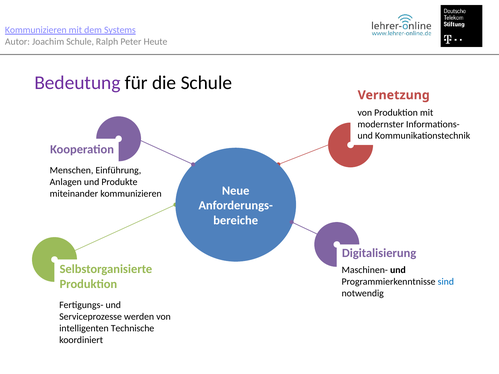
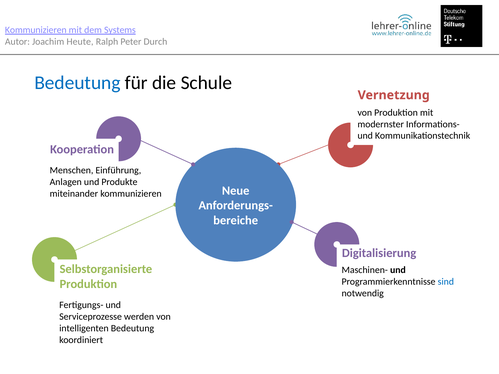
Joachim Schule: Schule -> Heute (80, 42)
Heute: Heute -> Durch (155, 42)
Bedeutung colour: purple -> blue (77, 83)
intelligenten Technische: Technische -> Bedeutung (132, 328)
